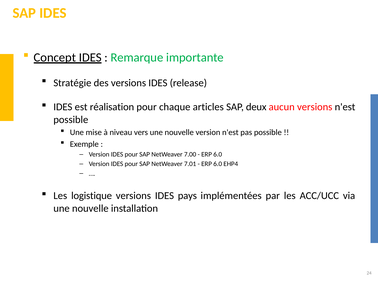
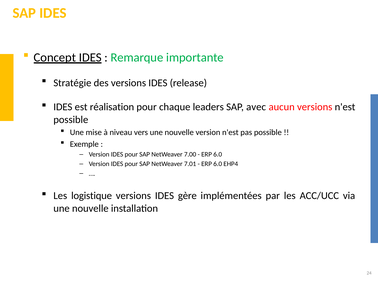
articles: articles -> leaders (208, 107)
deux: deux -> avec (256, 107)
pays: pays -> gère (187, 196)
